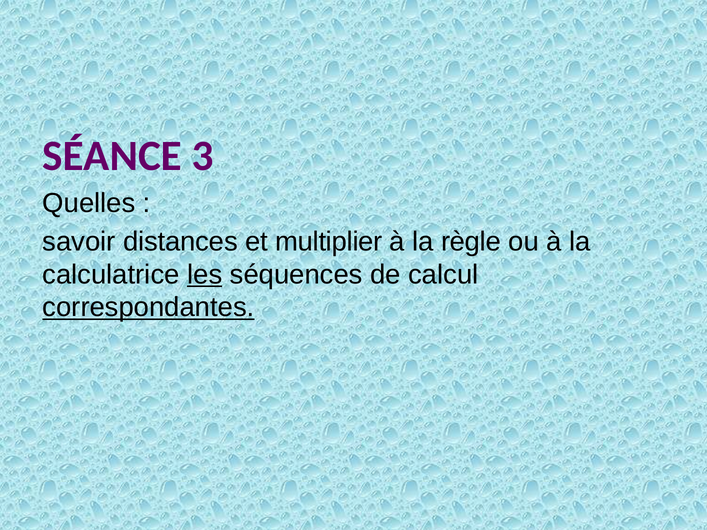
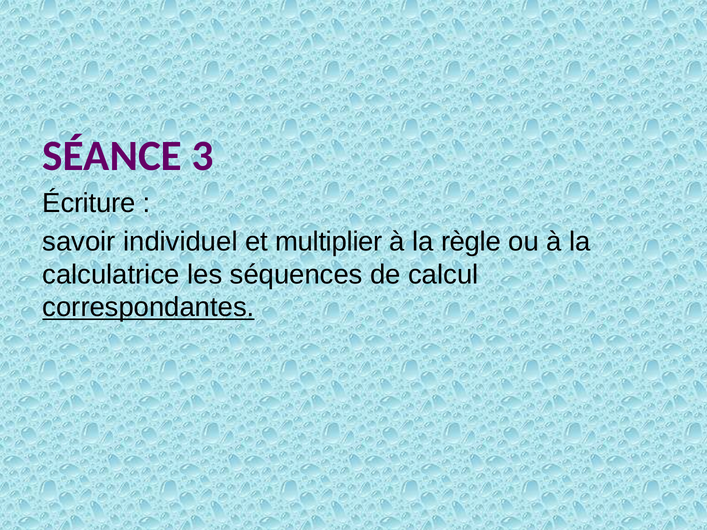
Quelles: Quelles -> Écriture (89, 203)
distances: distances -> individuel (180, 242)
les underline: present -> none (205, 275)
